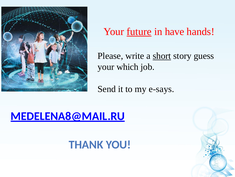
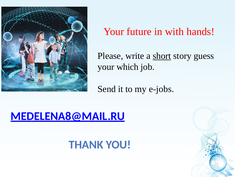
future underline: present -> none (139, 31)
have: have -> with (174, 31)
e-says: e-says -> e-jobs (161, 89)
